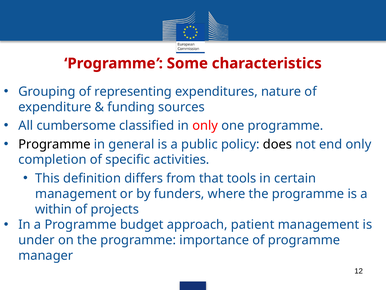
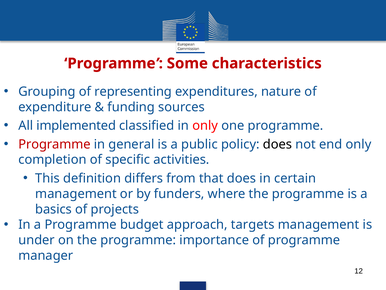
cumbersome: cumbersome -> implemented (76, 125)
Programme colour: black -> red (54, 144)
that tools: tools -> does (241, 178)
within: within -> basics (54, 209)
patient: patient -> targets (253, 224)
